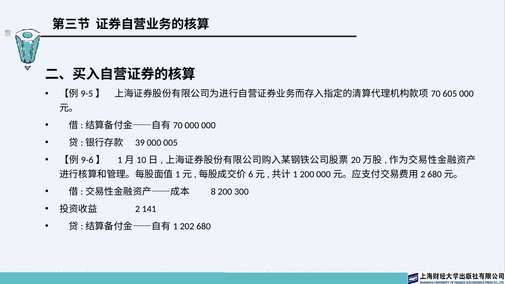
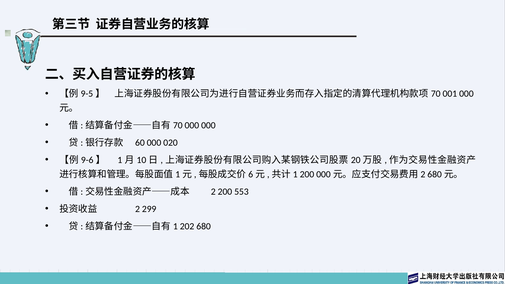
605: 605 -> 001 (450, 94)
39: 39 -> 60 (140, 143)
005: 005 -> 020 (171, 143)
8: 8 -> 2 (213, 192)
300: 300 -> 553 (241, 192)
141: 141 -> 299 (149, 209)
